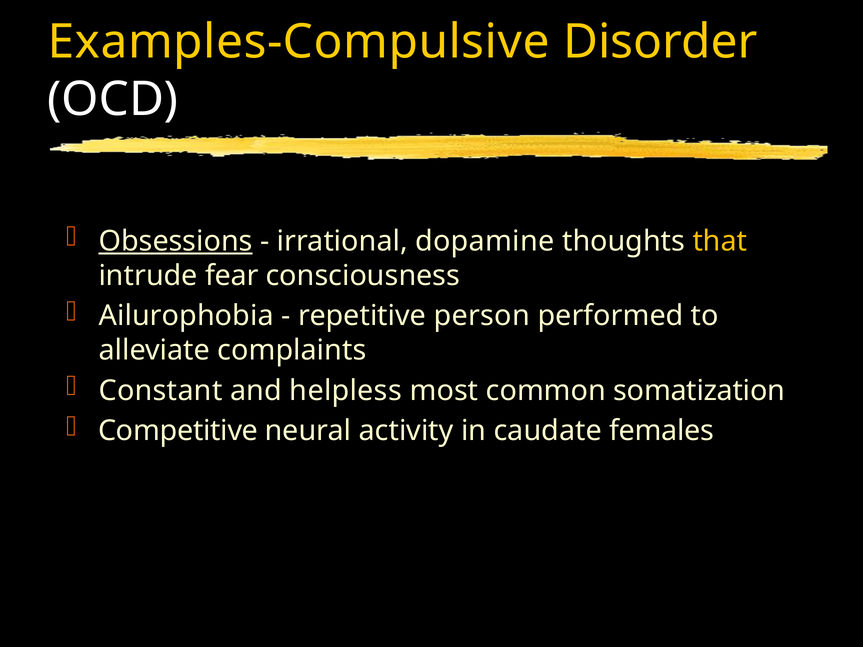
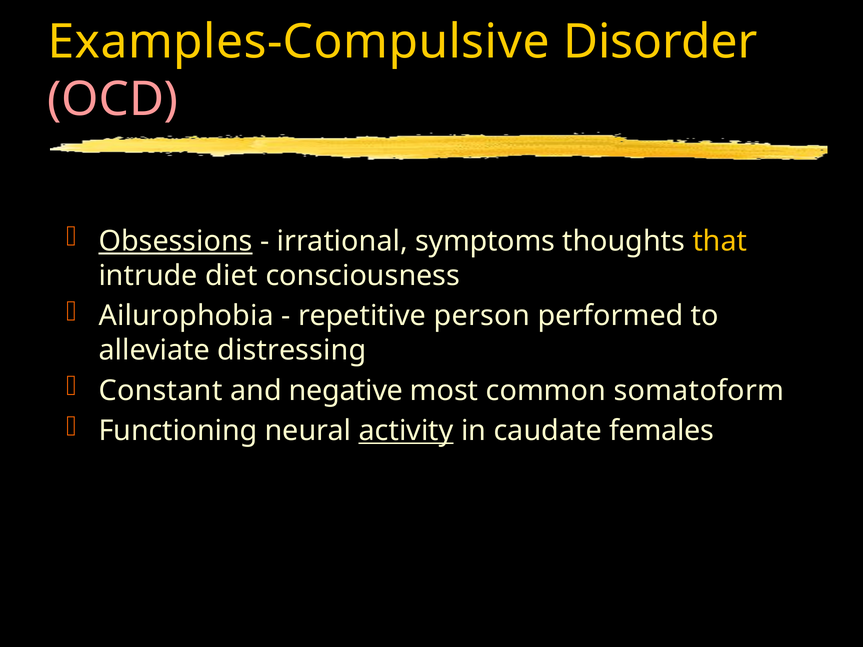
OCD colour: white -> pink (113, 100)
dopamine: dopamine -> symptoms (485, 241)
fear: fear -> diet (231, 276)
complaints: complaints -> distressing (292, 350)
helpless: helpless -> negative (346, 391)
somatization: somatization -> somatoform (699, 391)
Competitive: Competitive -> Functioning (178, 431)
activity underline: none -> present (406, 431)
